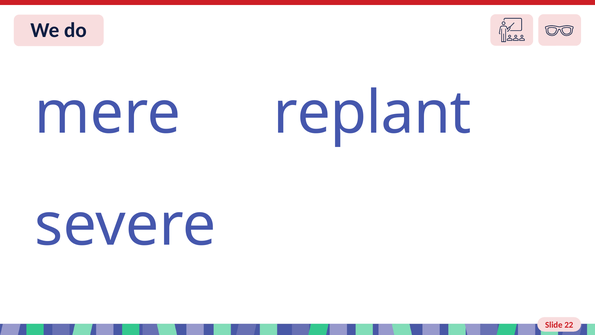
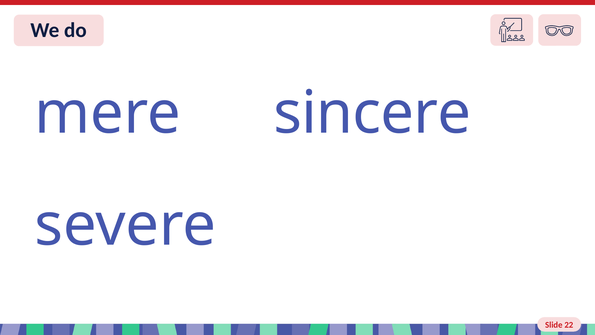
replant: replant -> sincere (372, 113)
